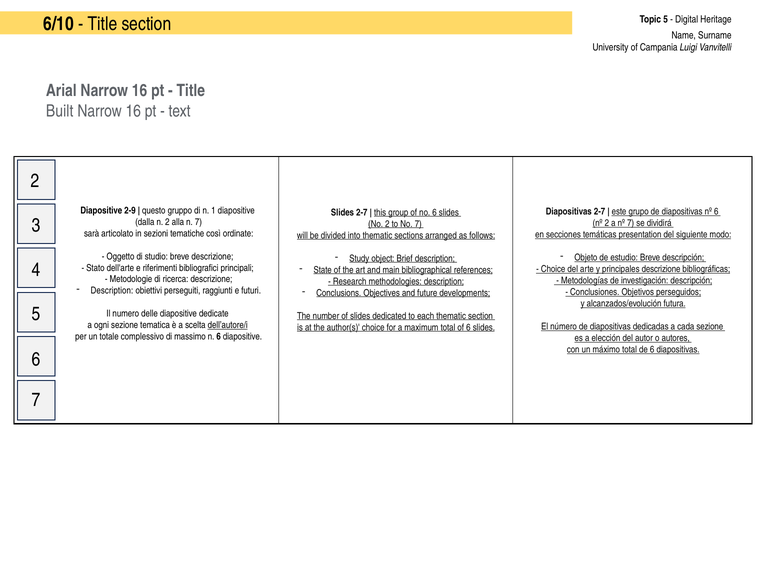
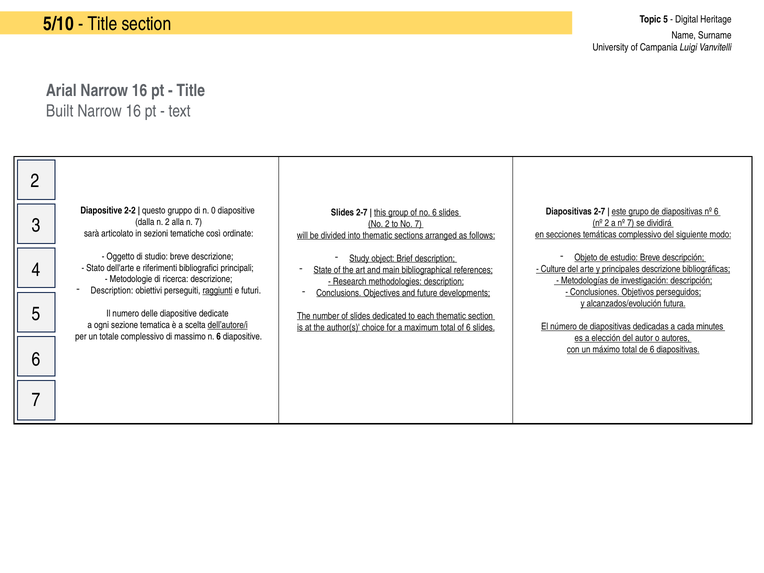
6/10: 6/10 -> 5/10 (59, 24)
2-9: 2-9 -> 2-2 (130, 210)
1: 1 -> 0 (213, 210)
temáticas presentation: presentation -> complessivo (640, 235)
Choice: Choice -> Culture (553, 269)
raggiunti underline: none -> present (218, 291)
cada sezione: sezione -> minutes (710, 327)
